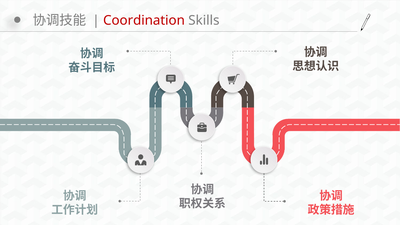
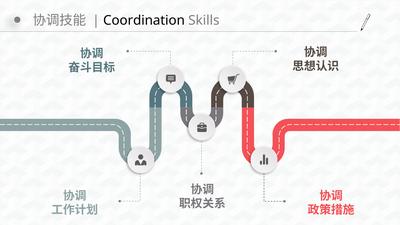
Coordination colour: red -> black (144, 21)
